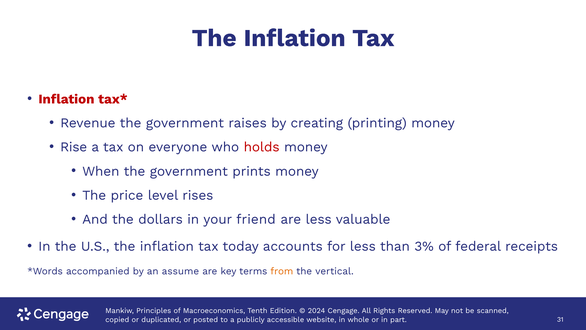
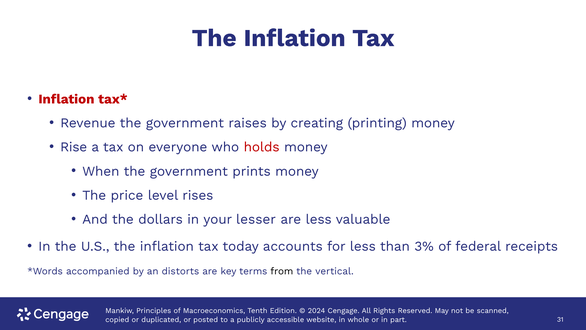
friend: friend -> lesser (256, 219)
assume: assume -> distorts (180, 271)
from colour: orange -> black (282, 271)
